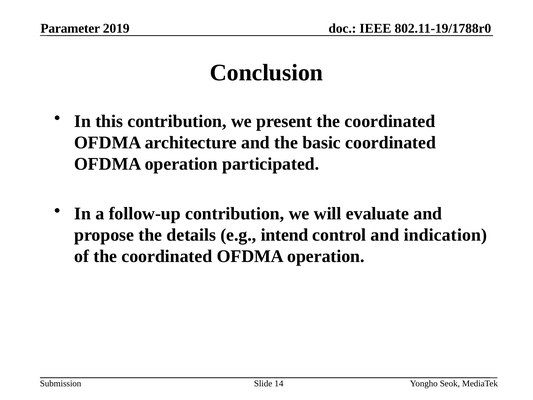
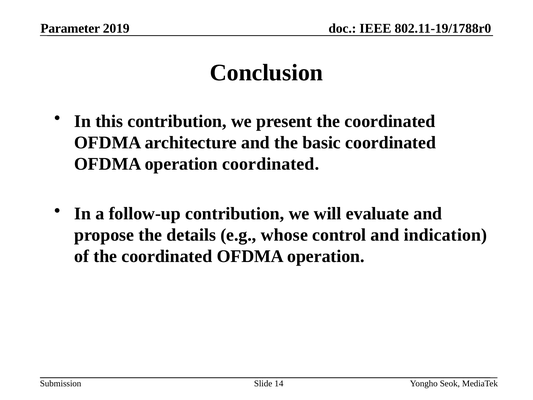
operation participated: participated -> coordinated (271, 164)
intend: intend -> whose (284, 235)
